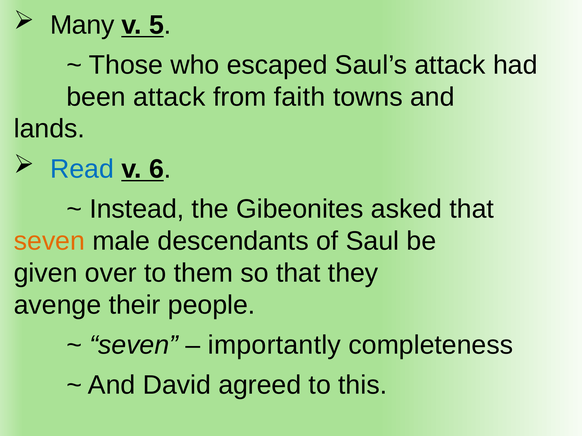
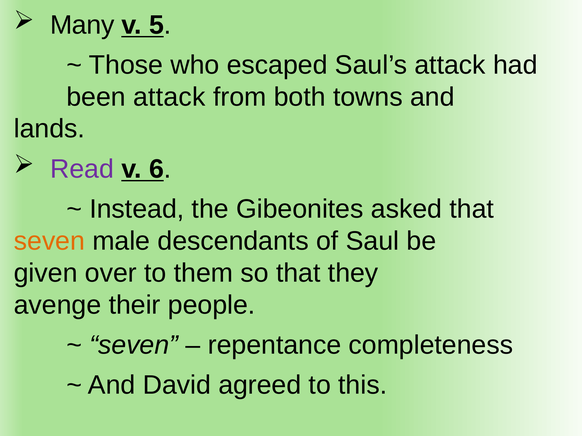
faith: faith -> both (300, 97)
Read colour: blue -> purple (82, 169)
importantly: importantly -> repentance (275, 345)
